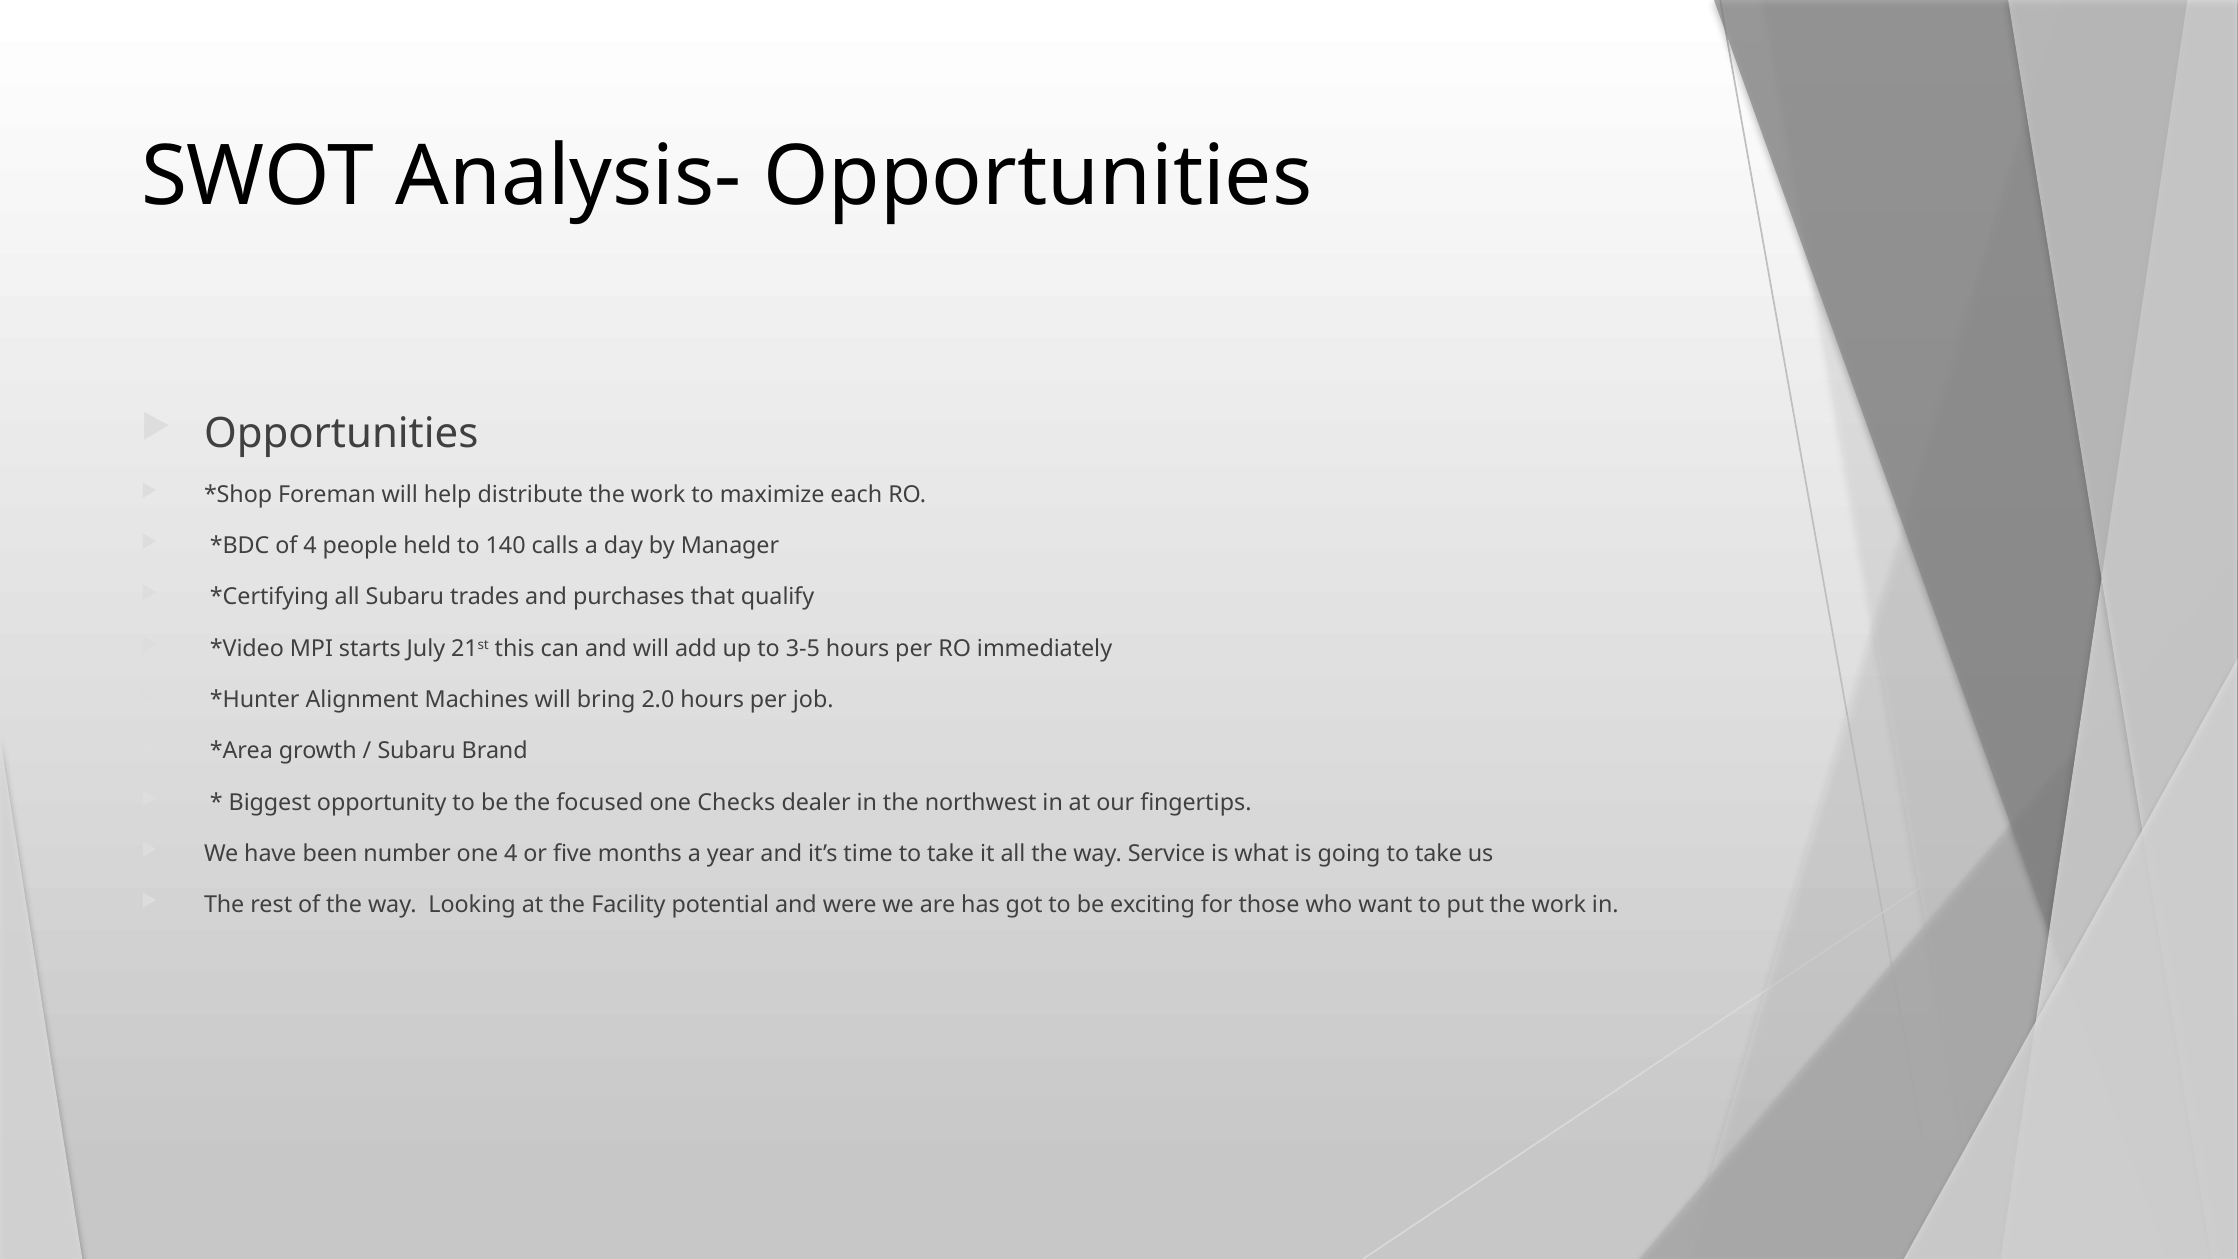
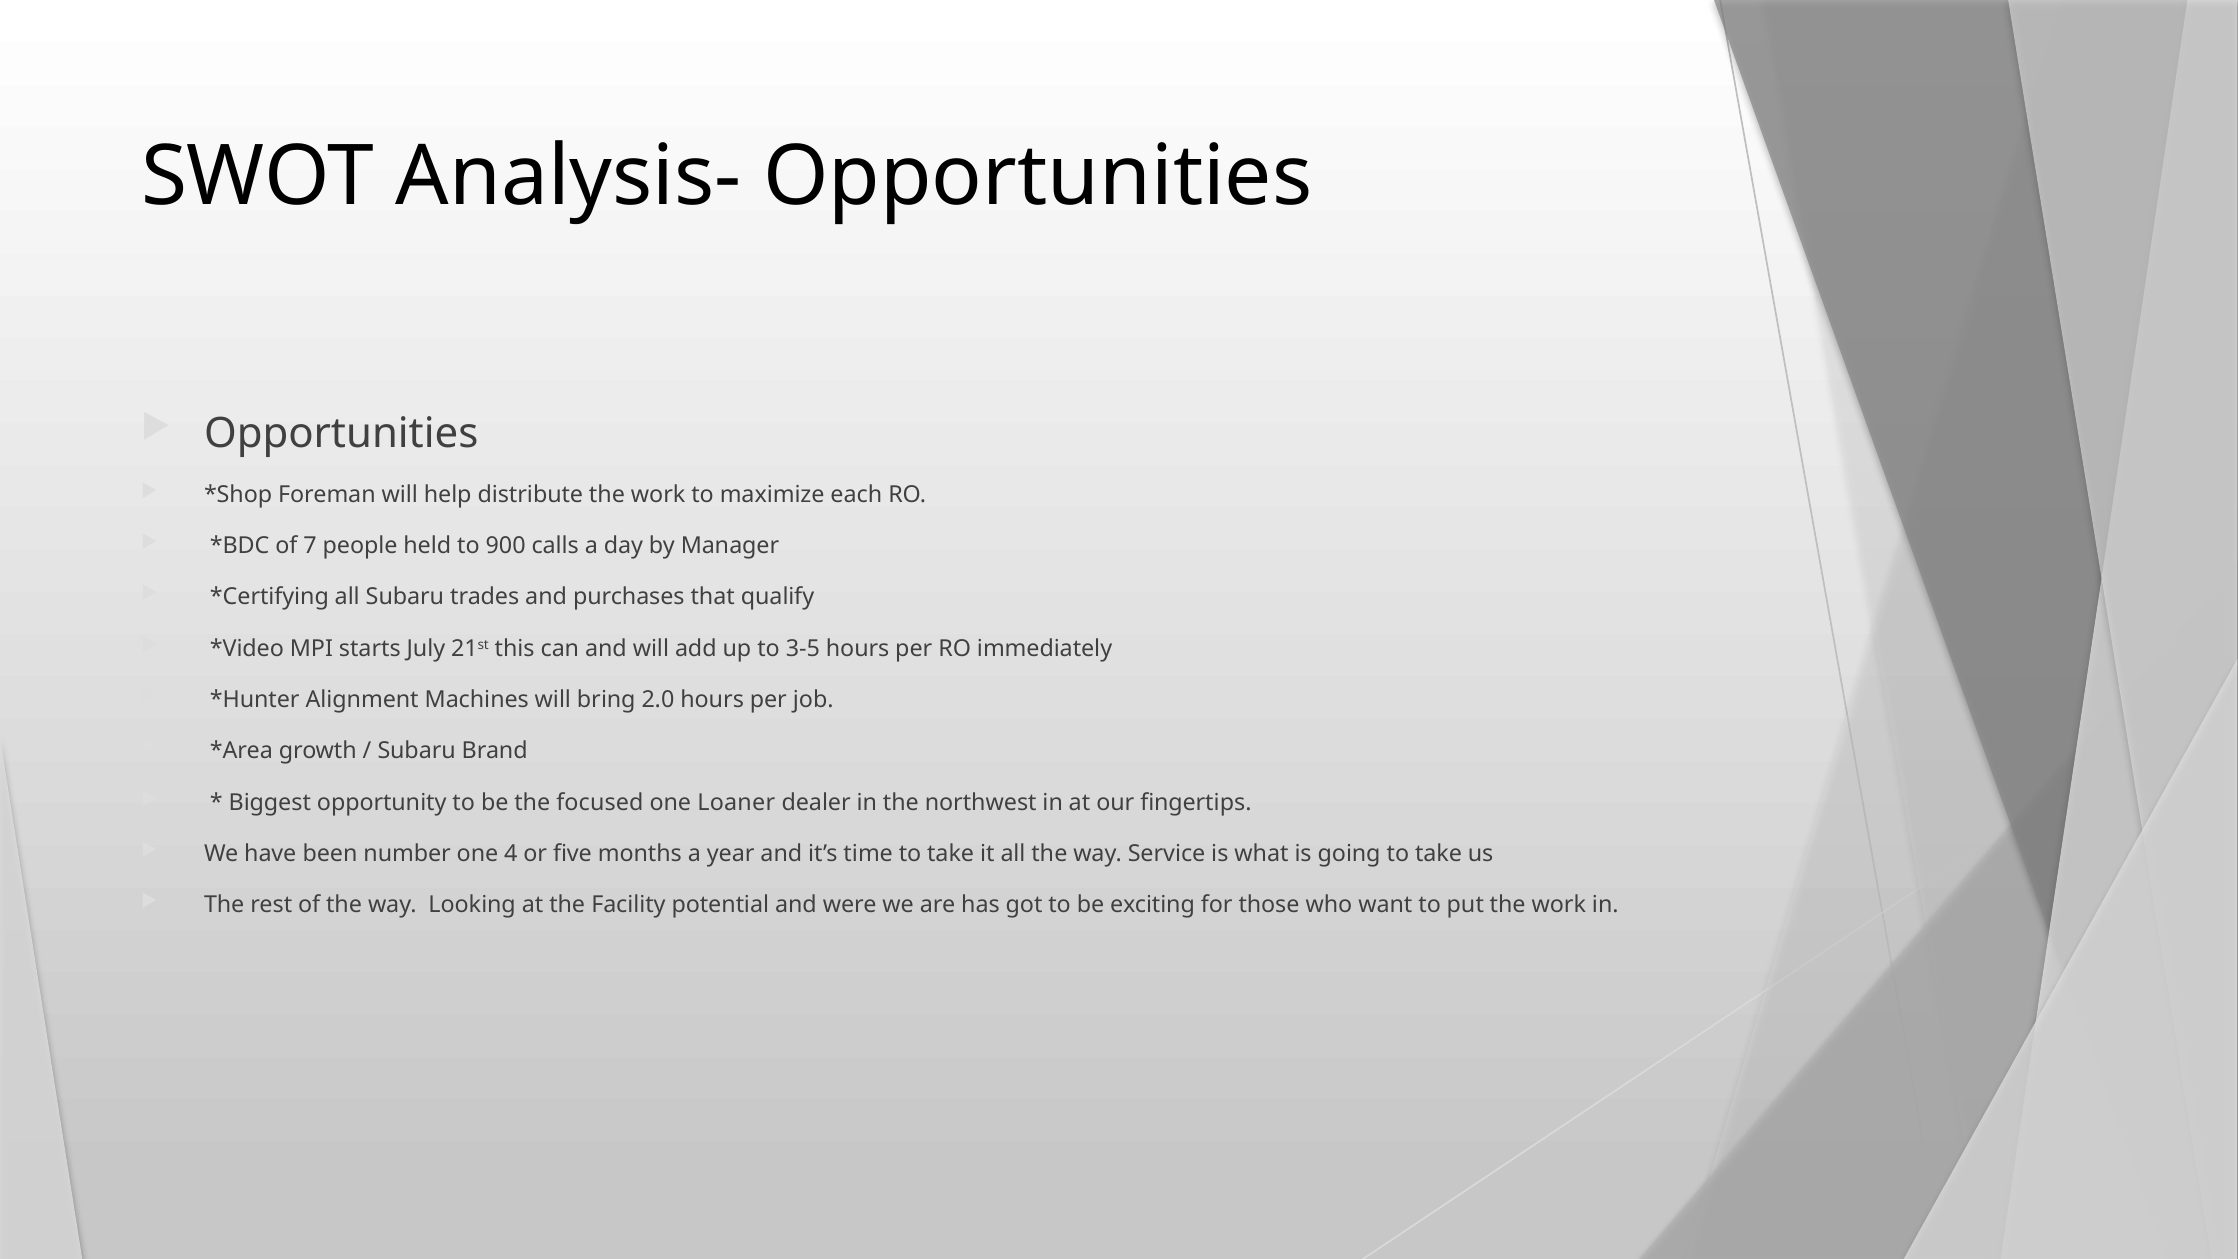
of 4: 4 -> 7 (310, 546)
140: 140 -> 900 (506, 546)
Checks: Checks -> Loaner (736, 802)
